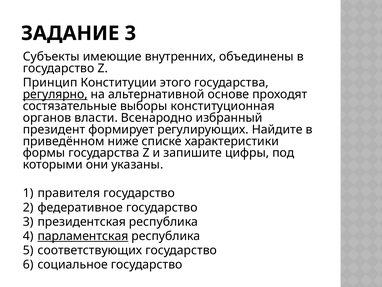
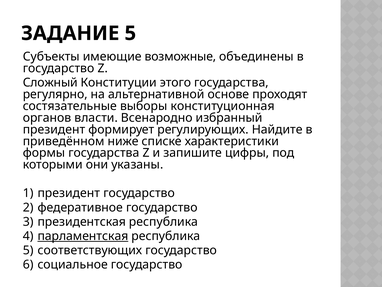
ЗАДАНИЕ 3: 3 -> 5 (130, 33)
внутренних: внутренних -> возможные (180, 57)
Принцип: Принцип -> Сложный (50, 82)
регулярно underline: present -> none (55, 94)
1 правителя: правителя -> президент (69, 193)
